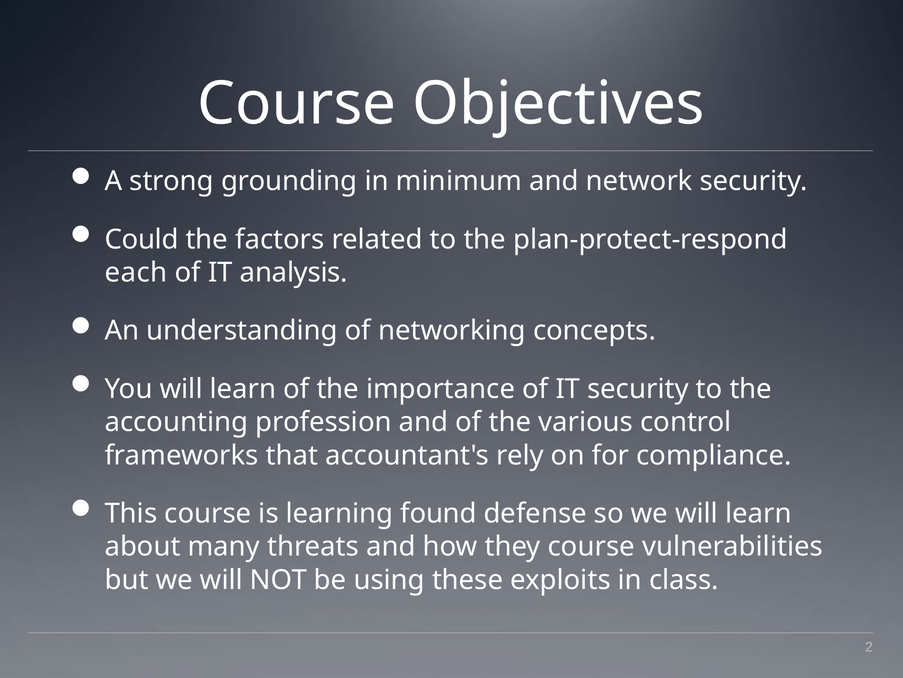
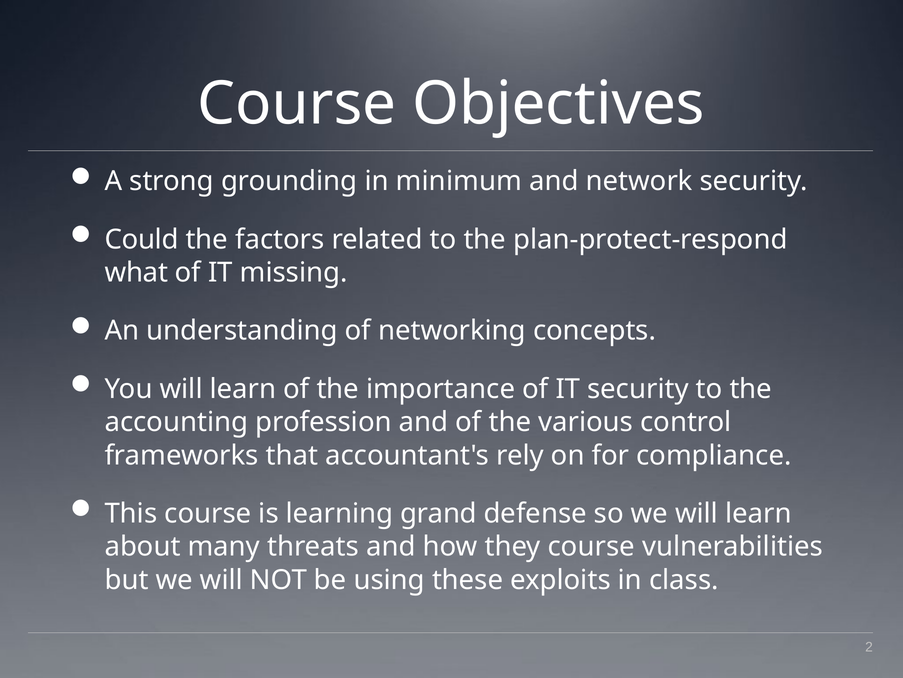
each: each -> what (136, 272)
analysis: analysis -> missing (294, 272)
found: found -> grand (439, 513)
